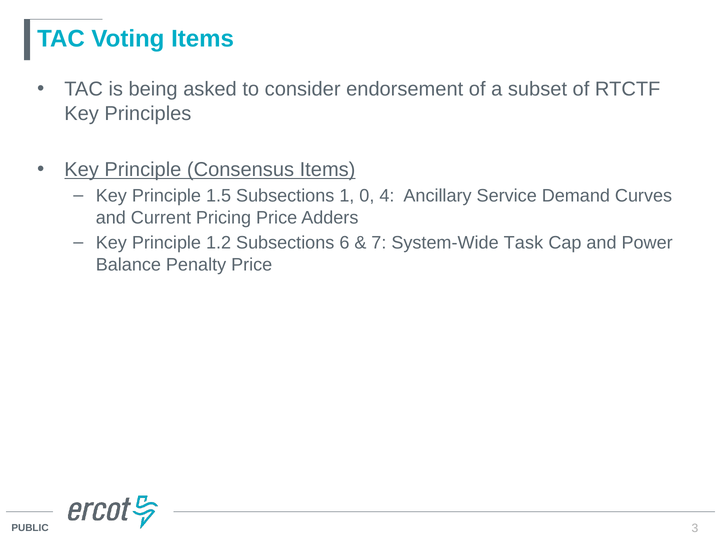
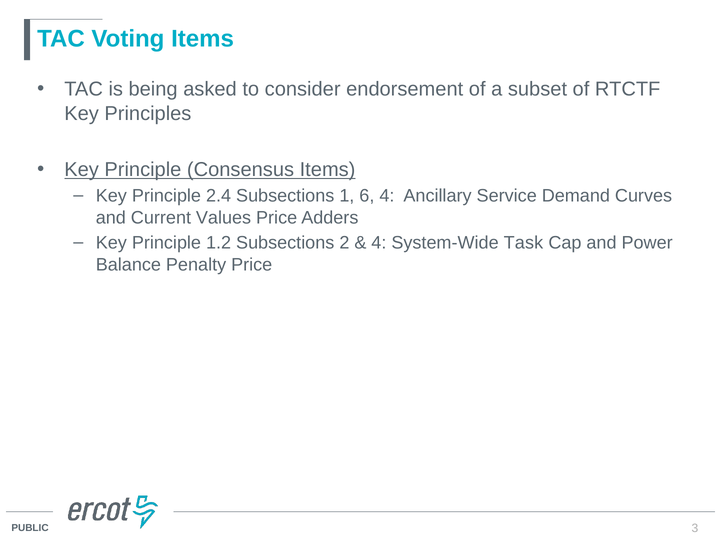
1.5: 1.5 -> 2.4 (219, 196)
0: 0 -> 6 (367, 196)
Pricing: Pricing -> Values (224, 217)
6: 6 -> 2 (344, 243)
7: 7 -> 4 (379, 243)
